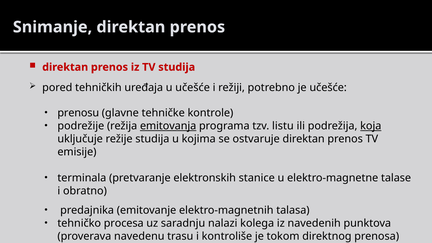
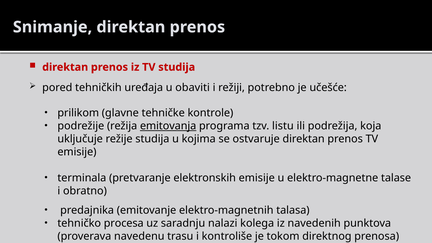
u učešće: učešće -> obaviti (193, 88)
prenosu: prenosu -> prilikom (78, 113)
koja underline: present -> none (371, 126)
elektronskih stanice: stanice -> emisije (257, 178)
